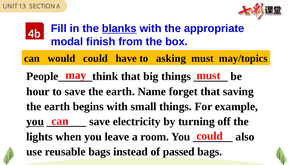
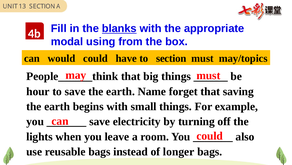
finish: finish -> using (101, 42)
asking: asking -> section (171, 58)
you underline: present -> none (35, 121)
passed: passed -> longer (179, 151)
